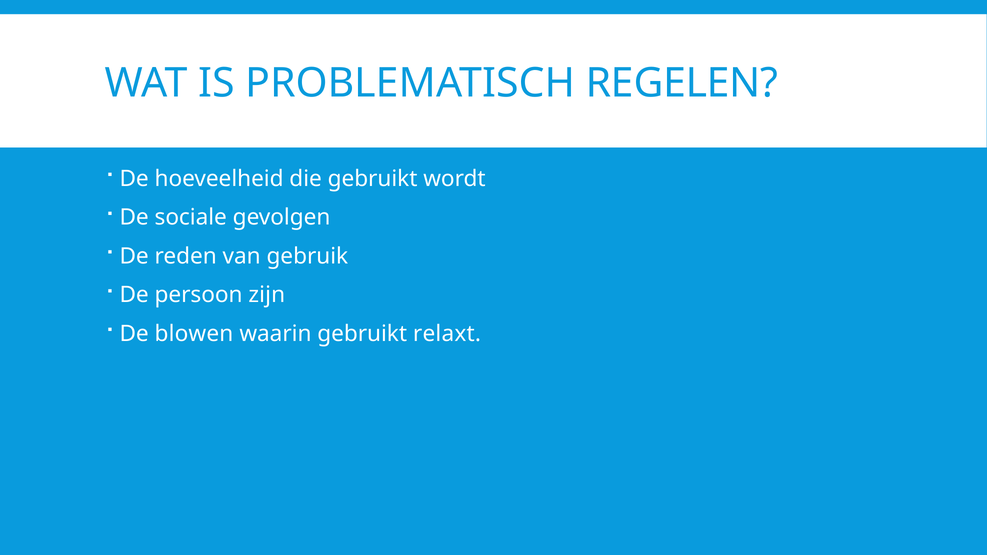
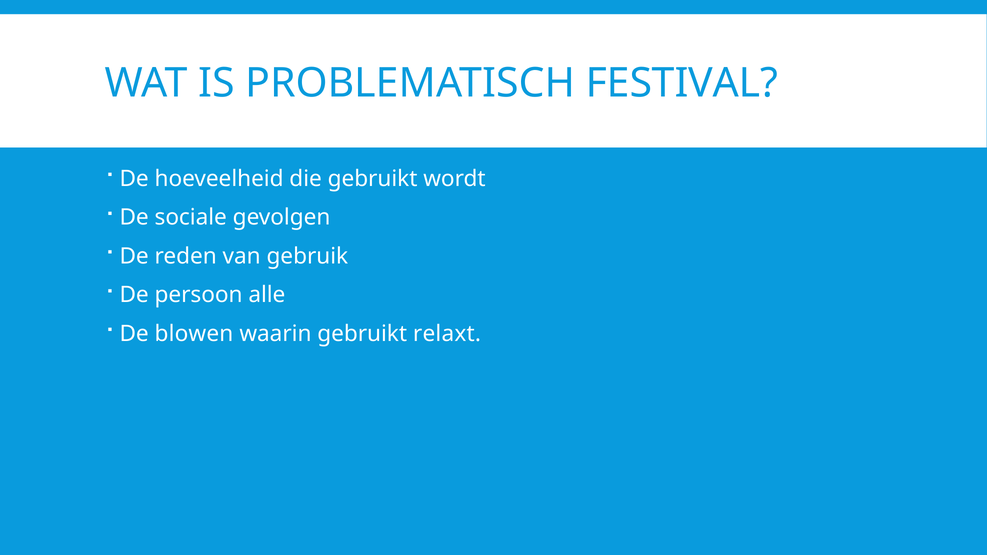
REGELEN: REGELEN -> FESTIVAL (682, 83)
zijn: zijn -> alle (267, 295)
